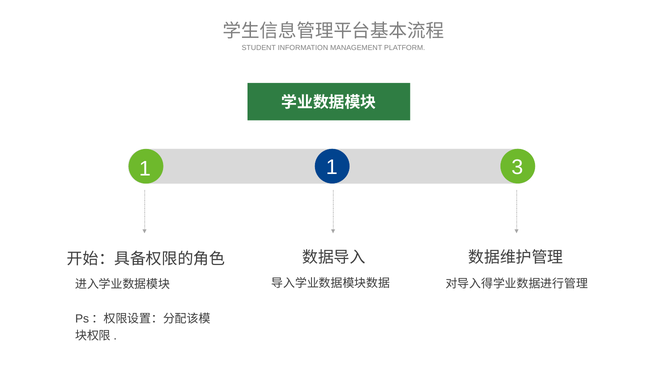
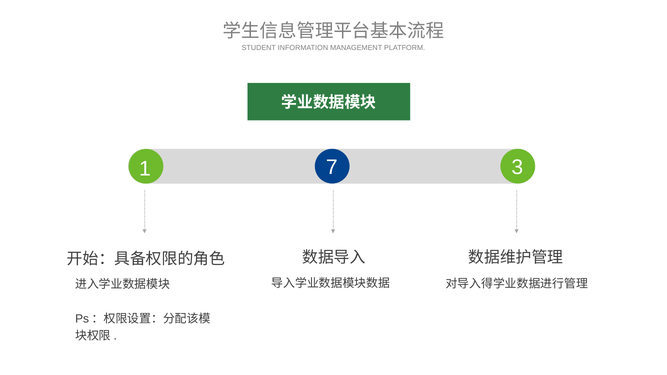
1 1: 1 -> 7 (332, 168)
